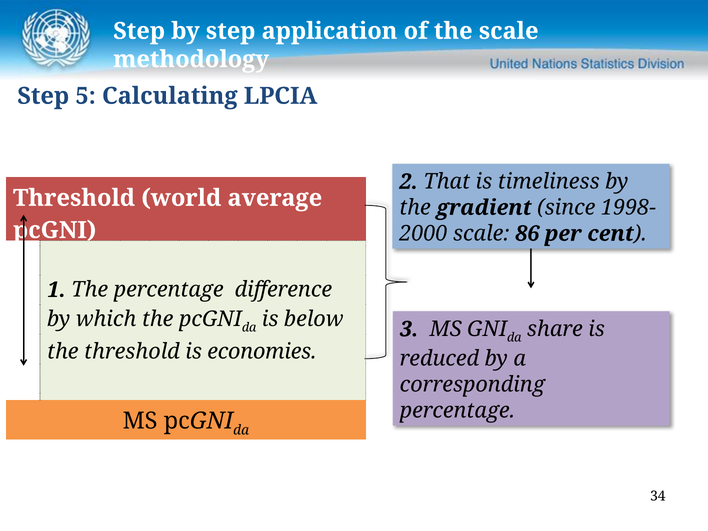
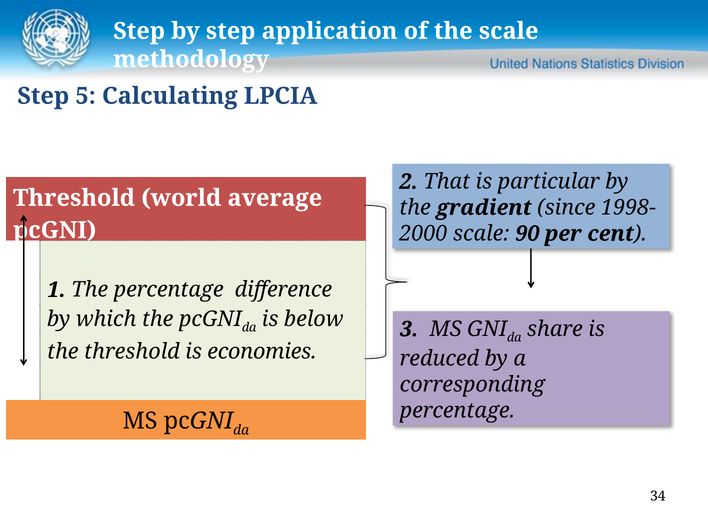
timeliness: timeliness -> particular (549, 182)
86: 86 -> 90 (527, 234)
